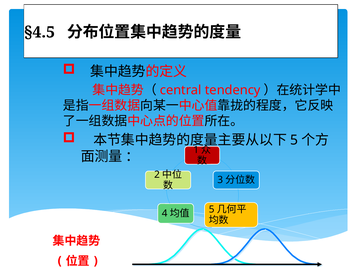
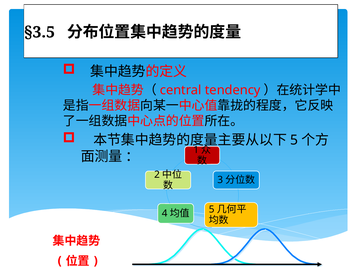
§4.5: §4.5 -> §3.5 (39, 32)
